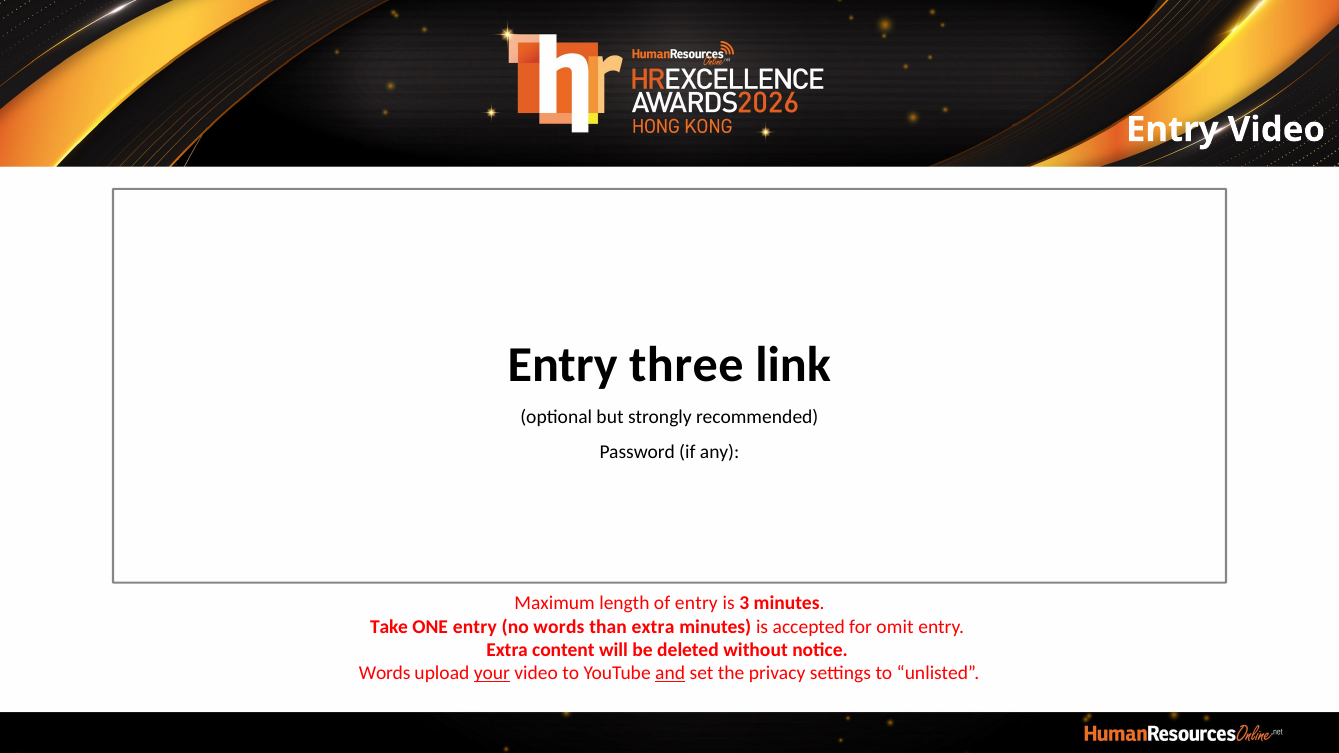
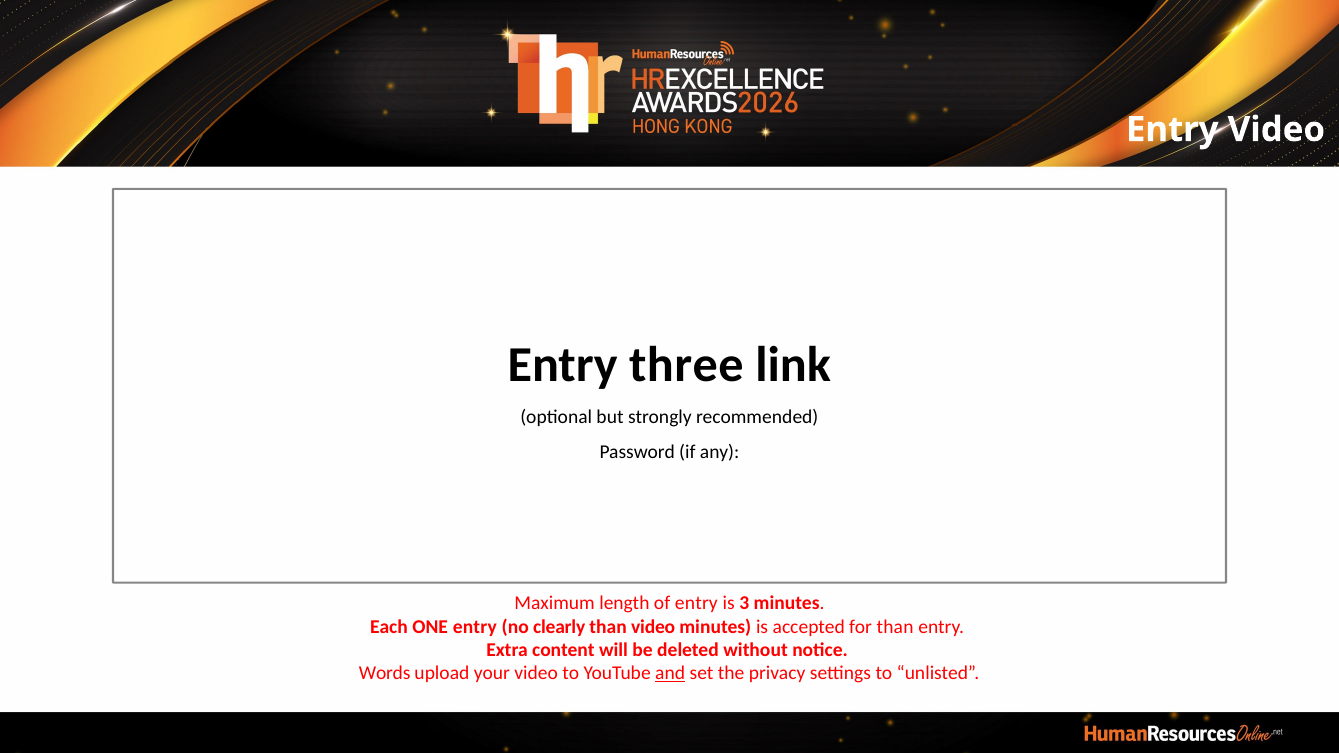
Take: Take -> Each (389, 627)
no words: words -> clearly (559, 627)
than extra: extra -> video (653, 627)
for omit: omit -> than (895, 627)
your underline: present -> none (492, 674)
